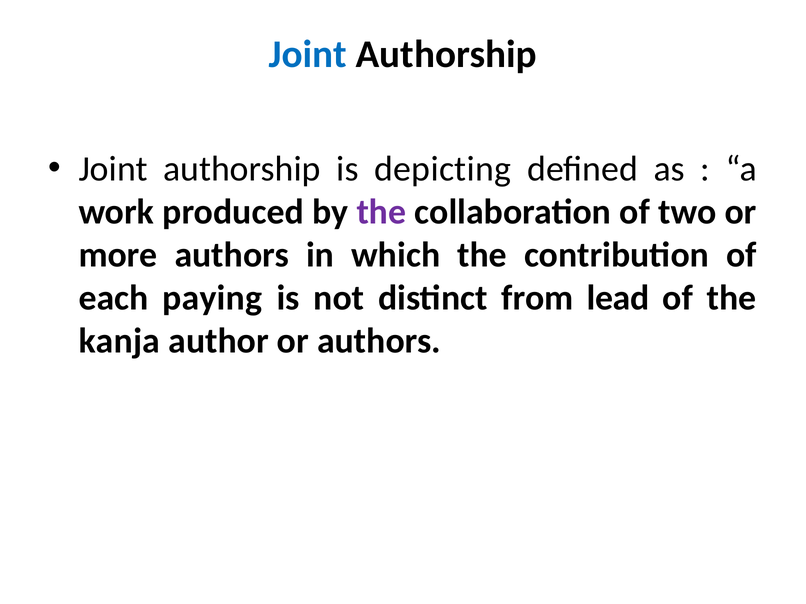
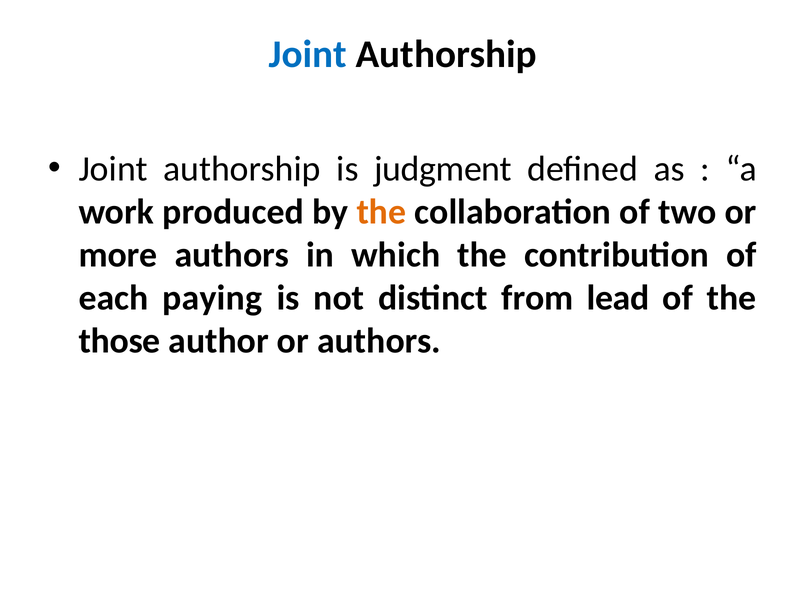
depicting: depicting -> judgment (443, 169)
the colour: purple -> orange (381, 212)
kanja: kanja -> those (120, 341)
